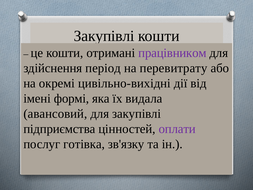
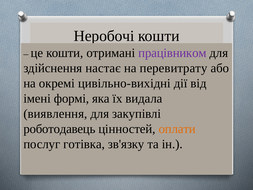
Закупівлі: Закупівлі -> Неробочі (104, 36)
період: період -> настає (103, 68)
авансовий: авансовий -> виявлення (55, 114)
підприємства: підприємства -> роботодавець (59, 129)
оплати colour: purple -> orange (177, 129)
